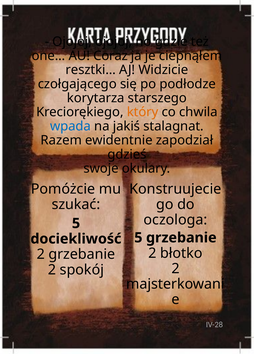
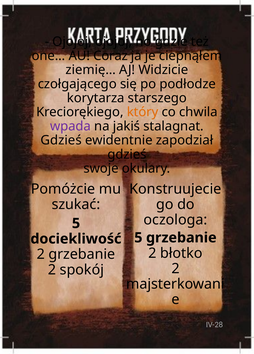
resztki…: resztki… -> ziemię… (91, 70)
wpada colour: blue -> purple (70, 126)
Razem: Razem -> Gdzieś (61, 140)
